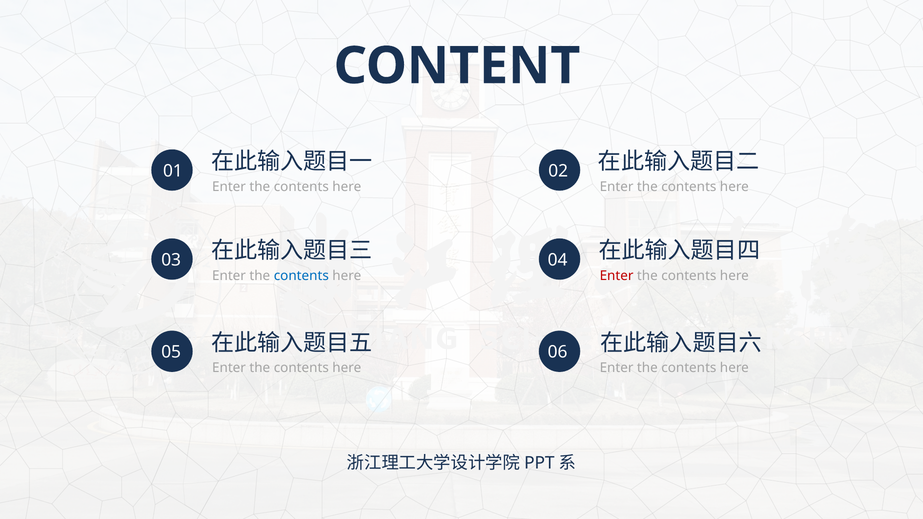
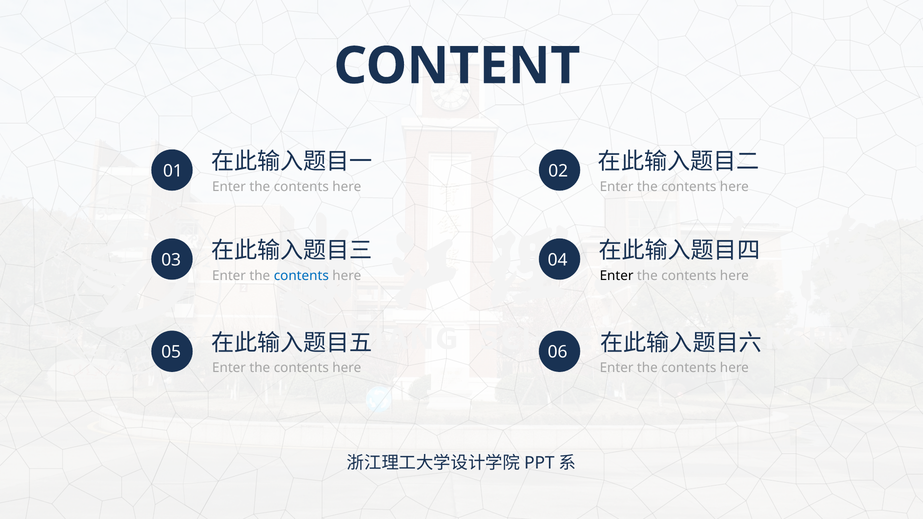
Enter colour: red -> black (617, 276)
